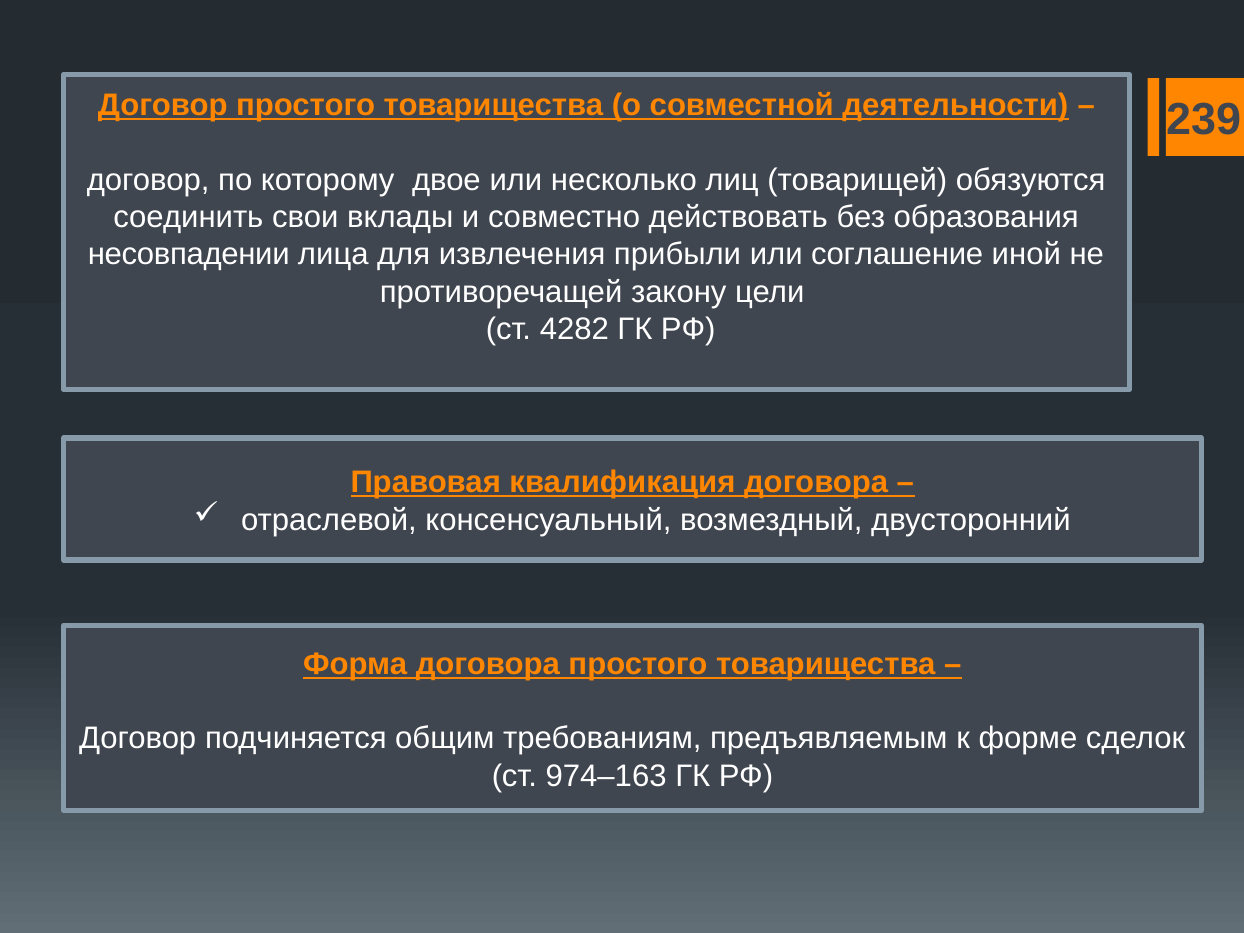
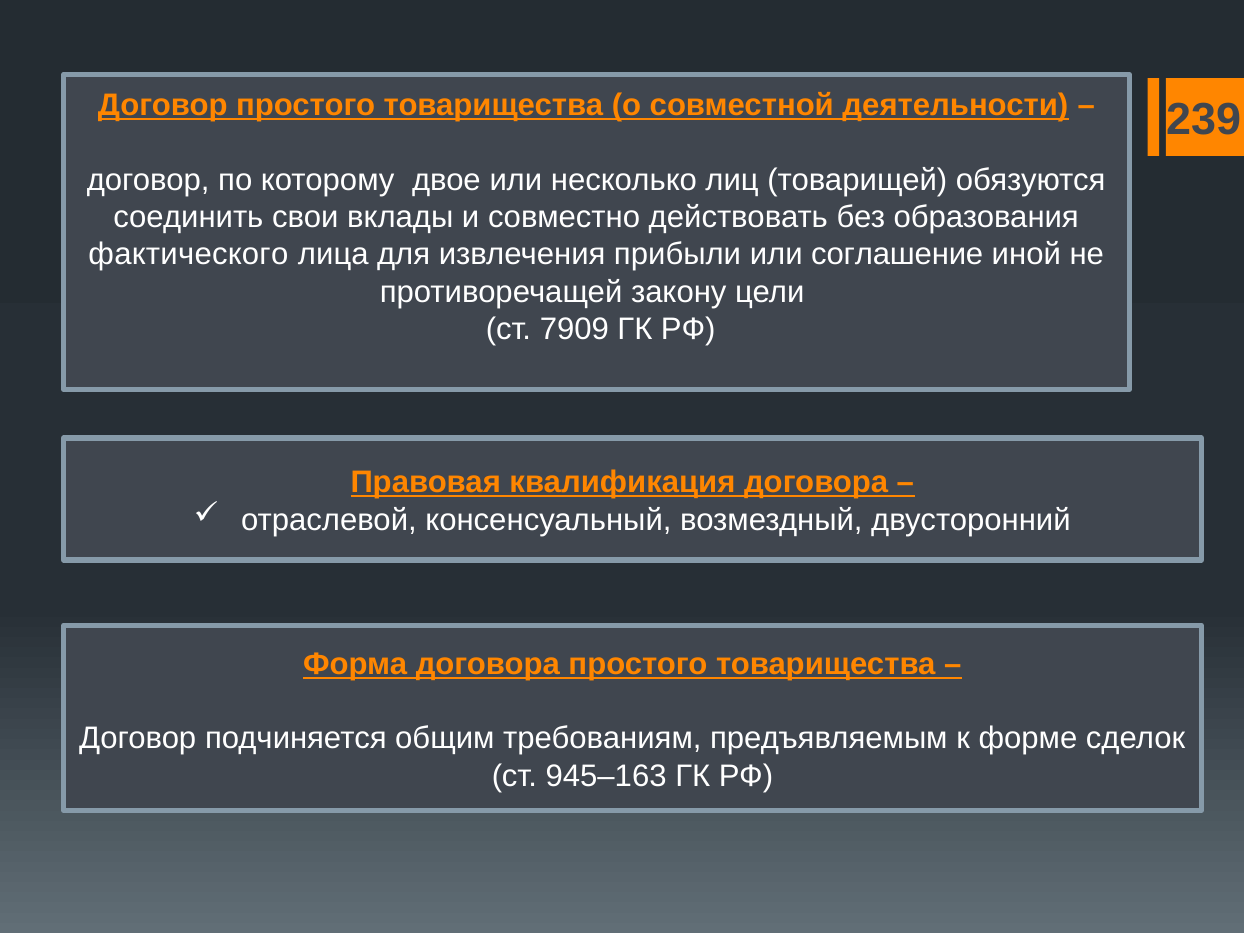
несовпадении: несовпадении -> фактического (188, 255)
4282: 4282 -> 7909 (574, 329)
974–163: 974–163 -> 945–163 (606, 776)
